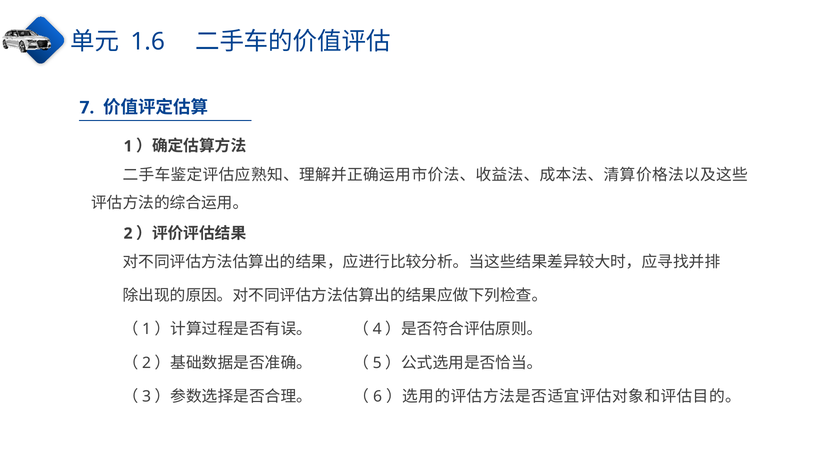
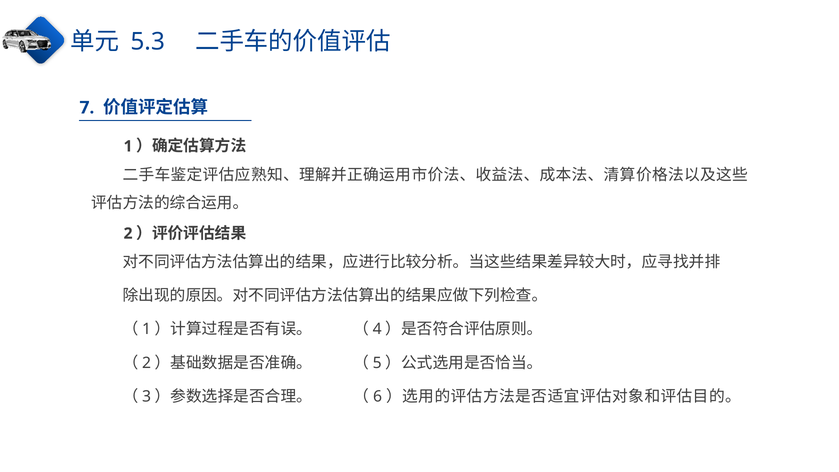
1.6: 1.6 -> 5.3 (148, 42)
